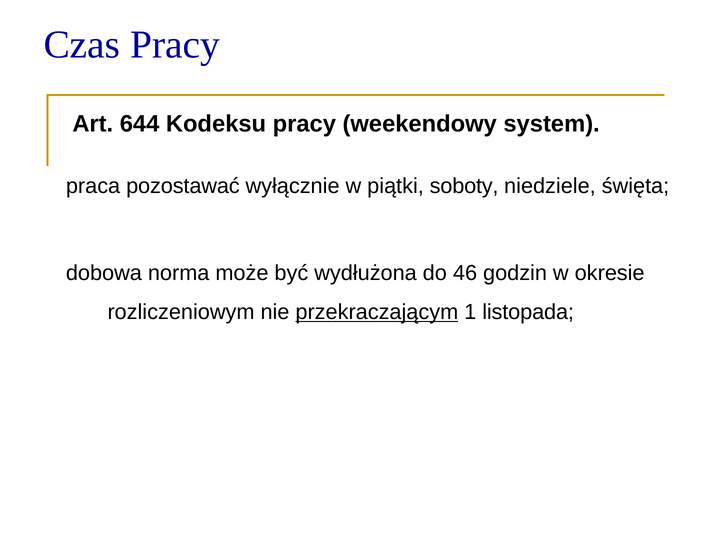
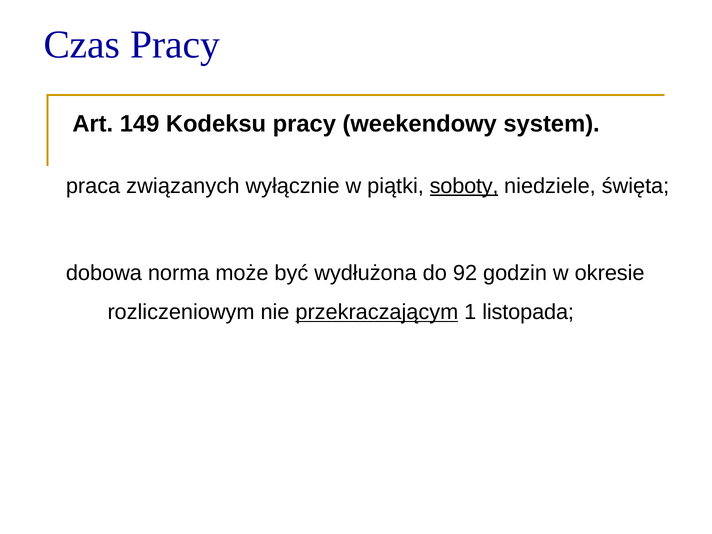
644: 644 -> 149 (140, 124)
pozostawać: pozostawać -> związanych (183, 186)
soboty underline: none -> present (464, 186)
46: 46 -> 92 (465, 273)
